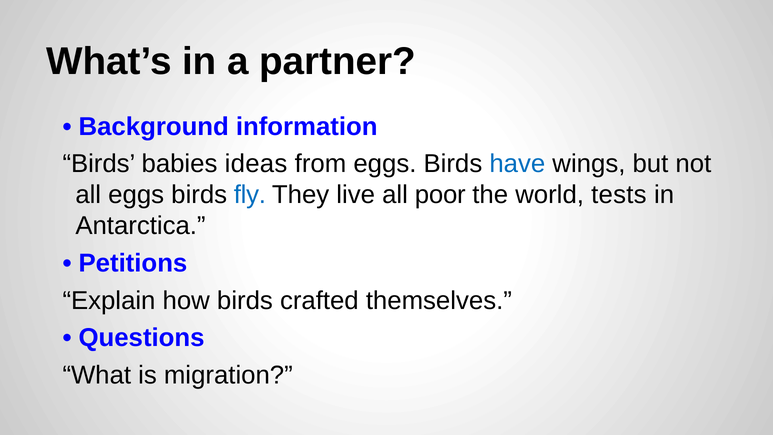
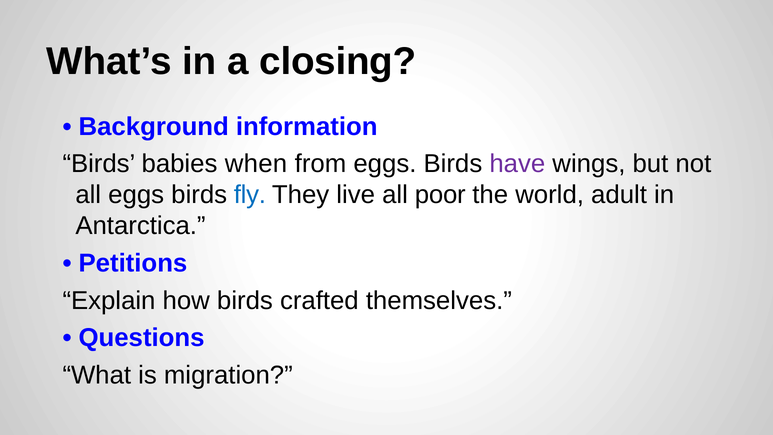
partner: partner -> closing (338, 62)
ideas: ideas -> when (256, 164)
have colour: blue -> purple (517, 164)
tests: tests -> adult (619, 195)
